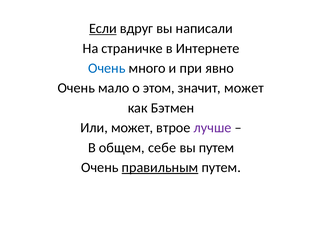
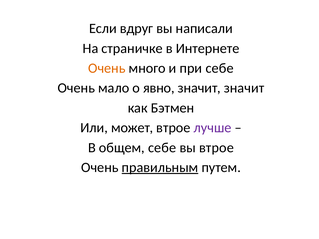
Если underline: present -> none (103, 29)
Очень colour: blue -> orange (107, 68)
при явно: явно -> себе (220, 68)
этом: этом -> явно (159, 88)
значит может: может -> значит (244, 88)
вы путем: путем -> втрое (216, 148)
